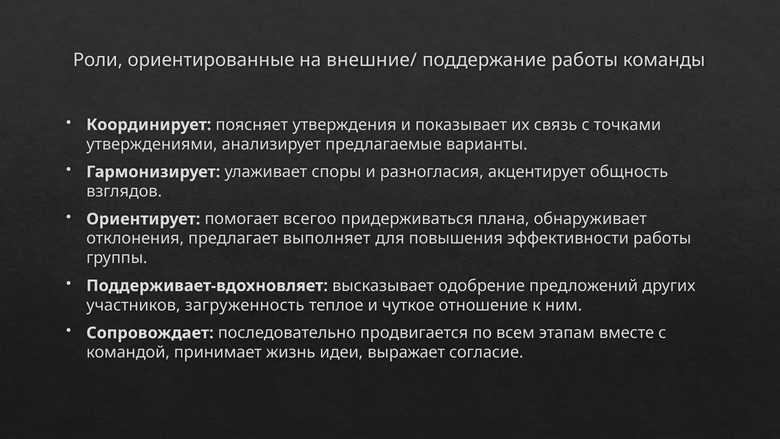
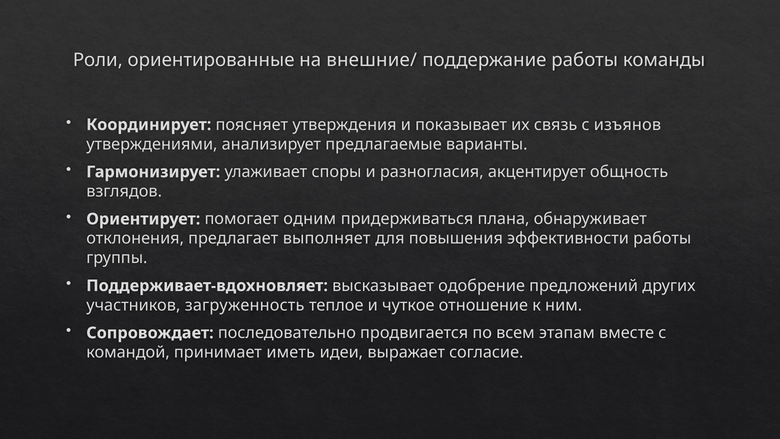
точками: точками -> изъянов (627, 125)
всегоо: всегоо -> одним (310, 219)
жизнь: жизнь -> иметь (291, 352)
